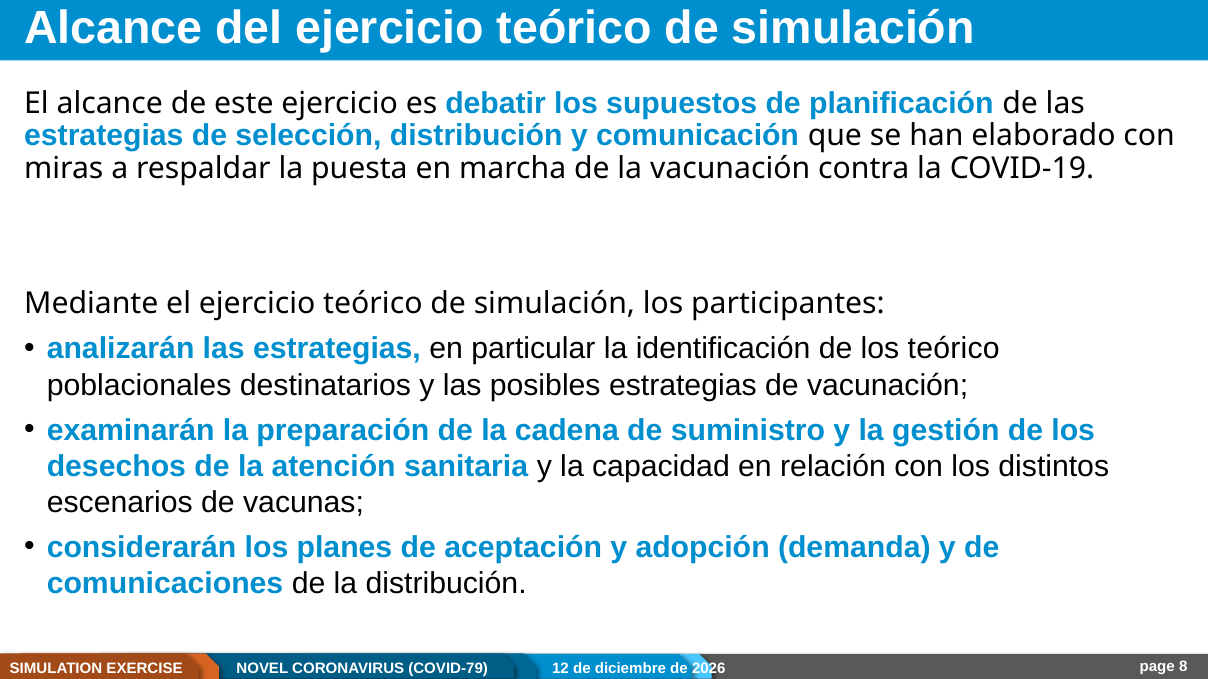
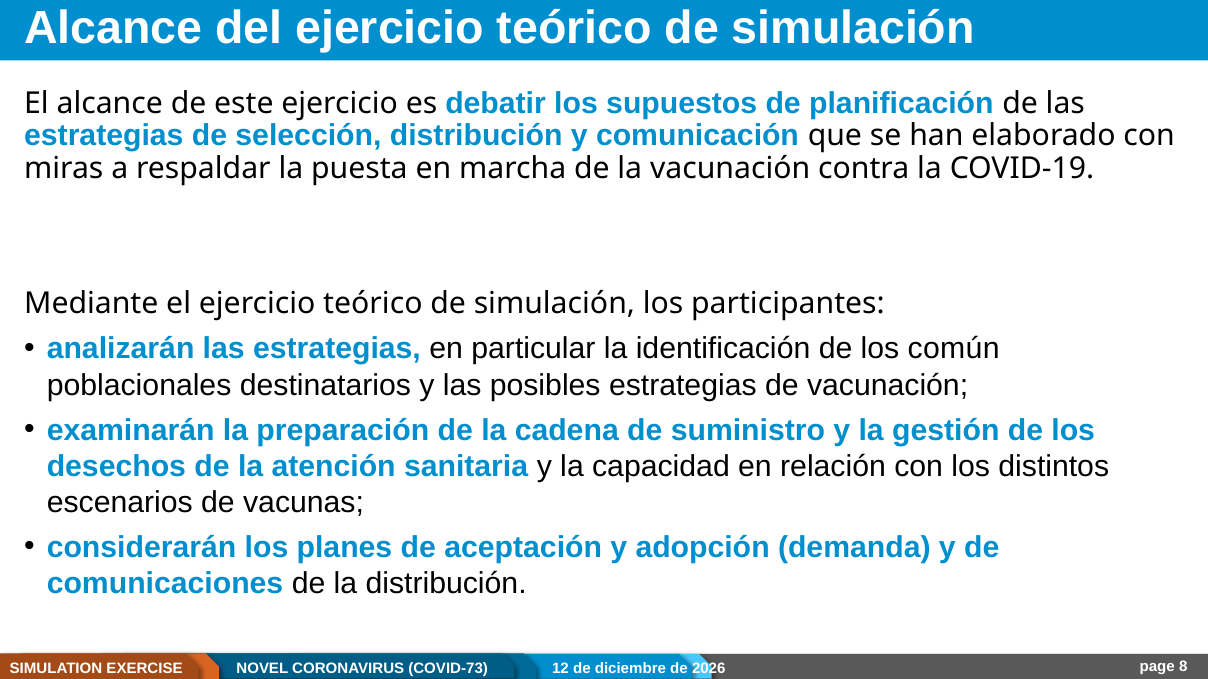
los teórico: teórico -> común (954, 349)
COVID-79: COVID-79 -> COVID-73 (448, 669)
